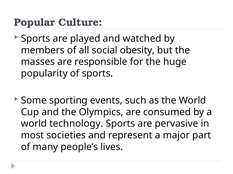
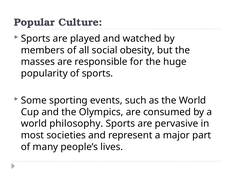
technology: technology -> philosophy (76, 124)
